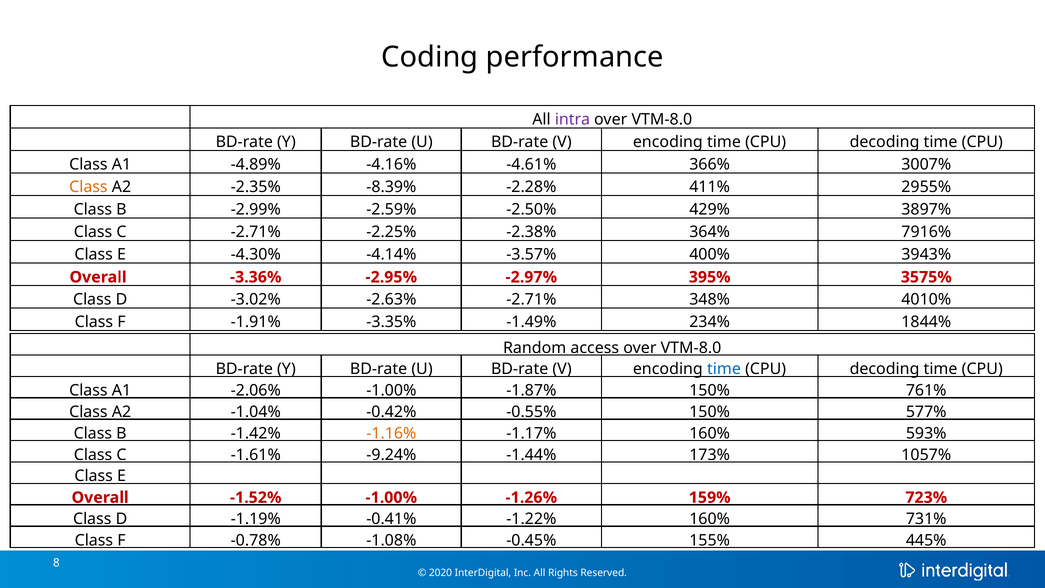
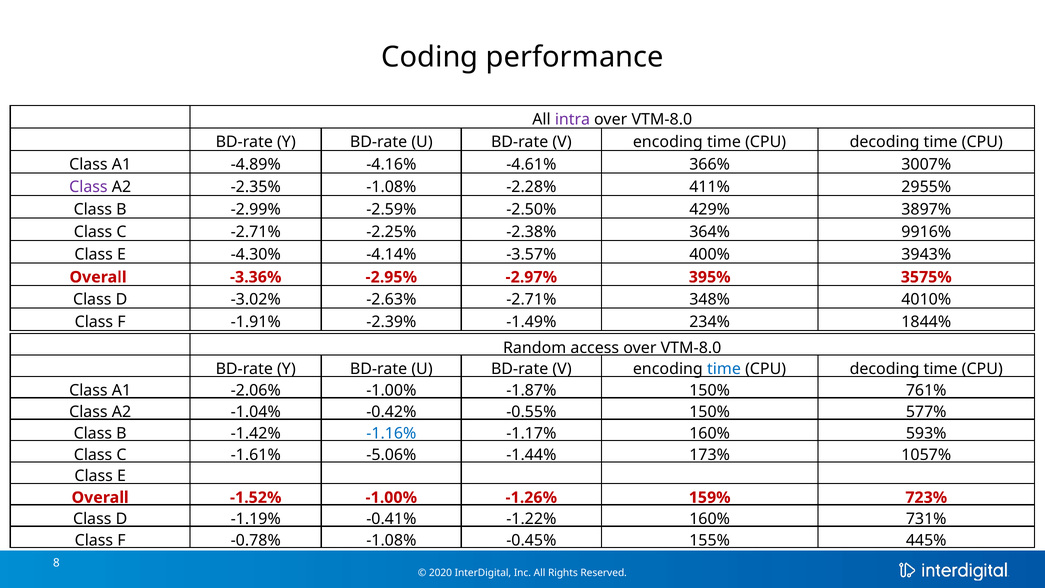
Class colour: orange -> purple (88, 187)
-2.35% -8.39%: -8.39% -> -1.08% (391, 187)
7916%: 7916% -> 9916% (926, 232)
-3.35%: -3.35% -> -2.39% (391, 322)
-1.16% colour: orange -> blue (391, 433)
-9.24%: -9.24% -> -5.06% (391, 455)
